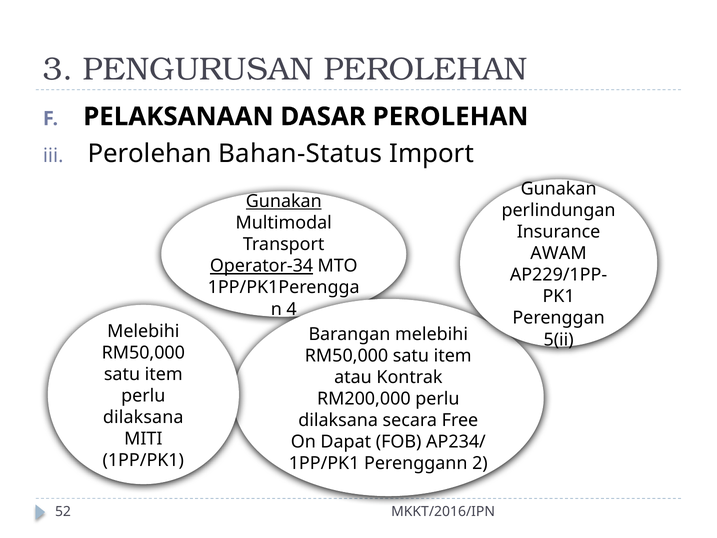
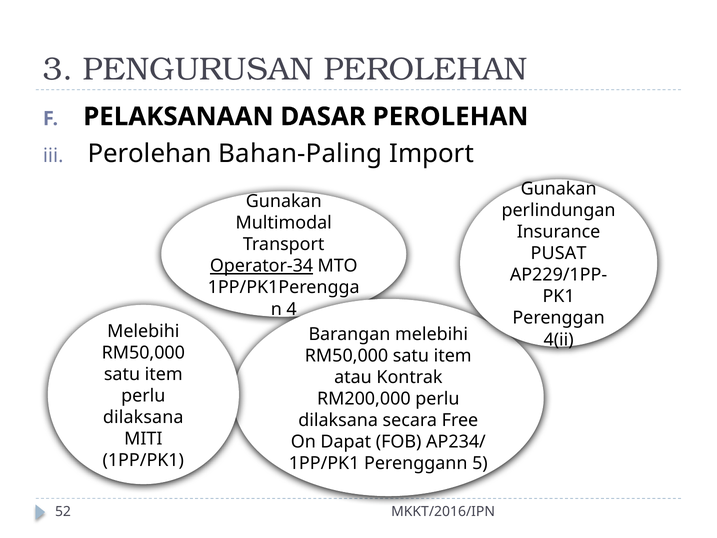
Bahan-Status: Bahan-Status -> Bahan-Paling (300, 154)
Gunakan underline: present -> none (284, 201)
AWAM: AWAM -> PUSAT (559, 253)
5(ii: 5(ii -> 4(ii (559, 339)
2: 2 -> 5 (480, 463)
